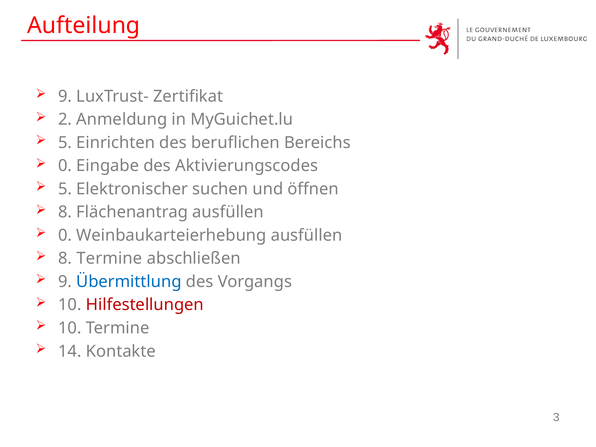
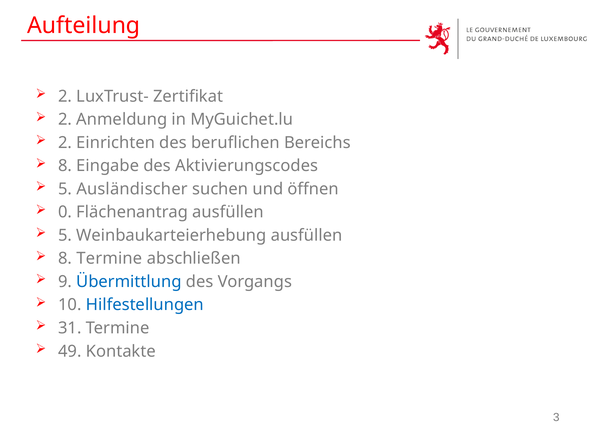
9: 9 -> 2 (65, 96)
5: 5 -> 2 (65, 143)
0: 0 -> 8 (65, 166)
Elektronischer: Elektronischer -> Ausländischer (132, 189)
8: 8 -> 0 (65, 212)
0: 0 -> 5 (65, 235)
Hilfestellungen colour: red -> blue (145, 305)
10: 10 -> 31 (70, 328)
14: 14 -> 49 (70, 351)
